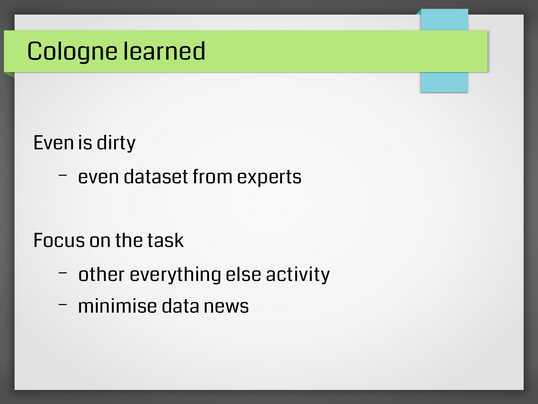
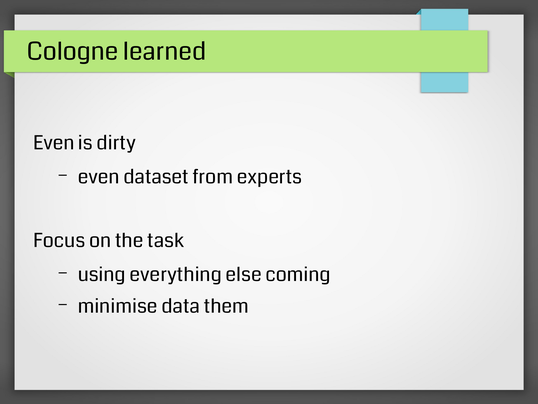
other: other -> using (102, 274)
activity: activity -> coming (298, 274)
news: news -> them (226, 306)
